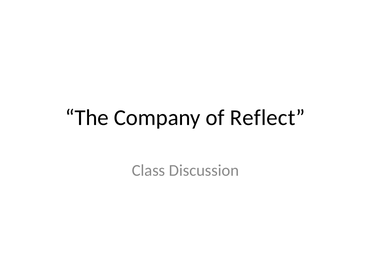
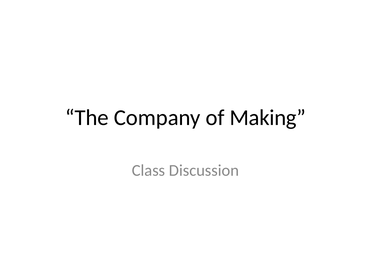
Reflect: Reflect -> Making (268, 118)
